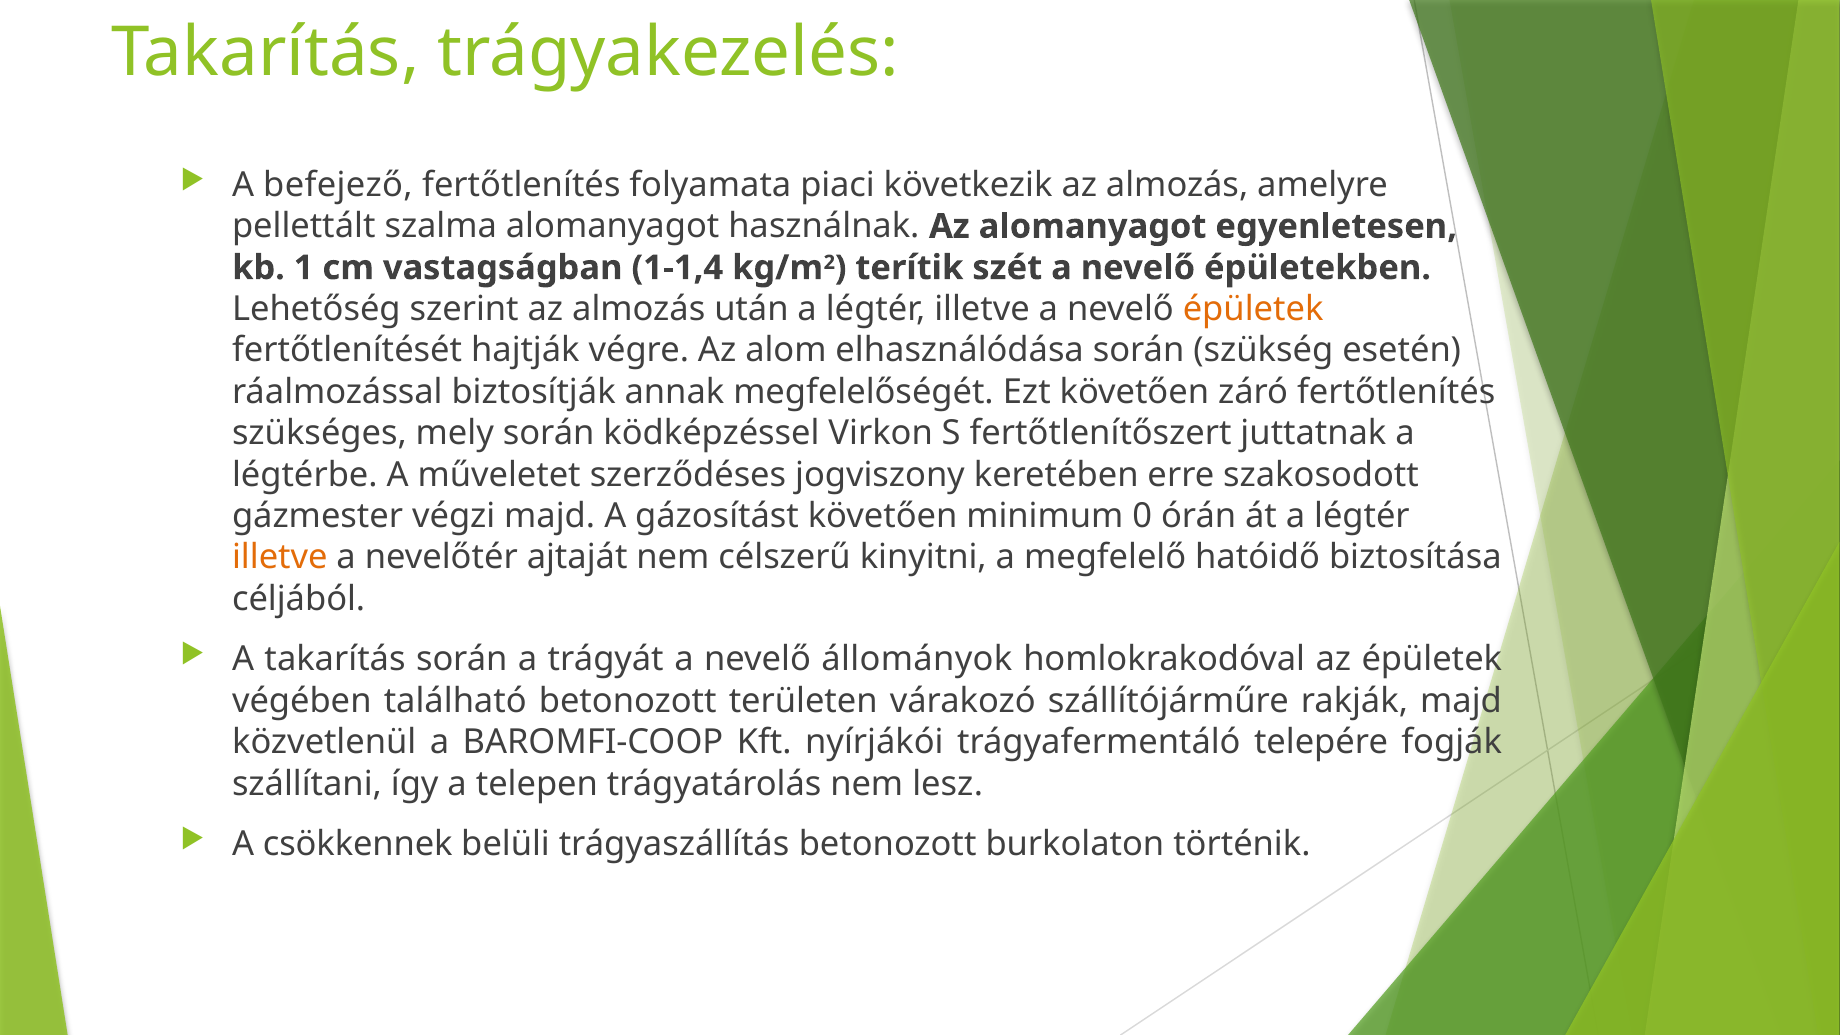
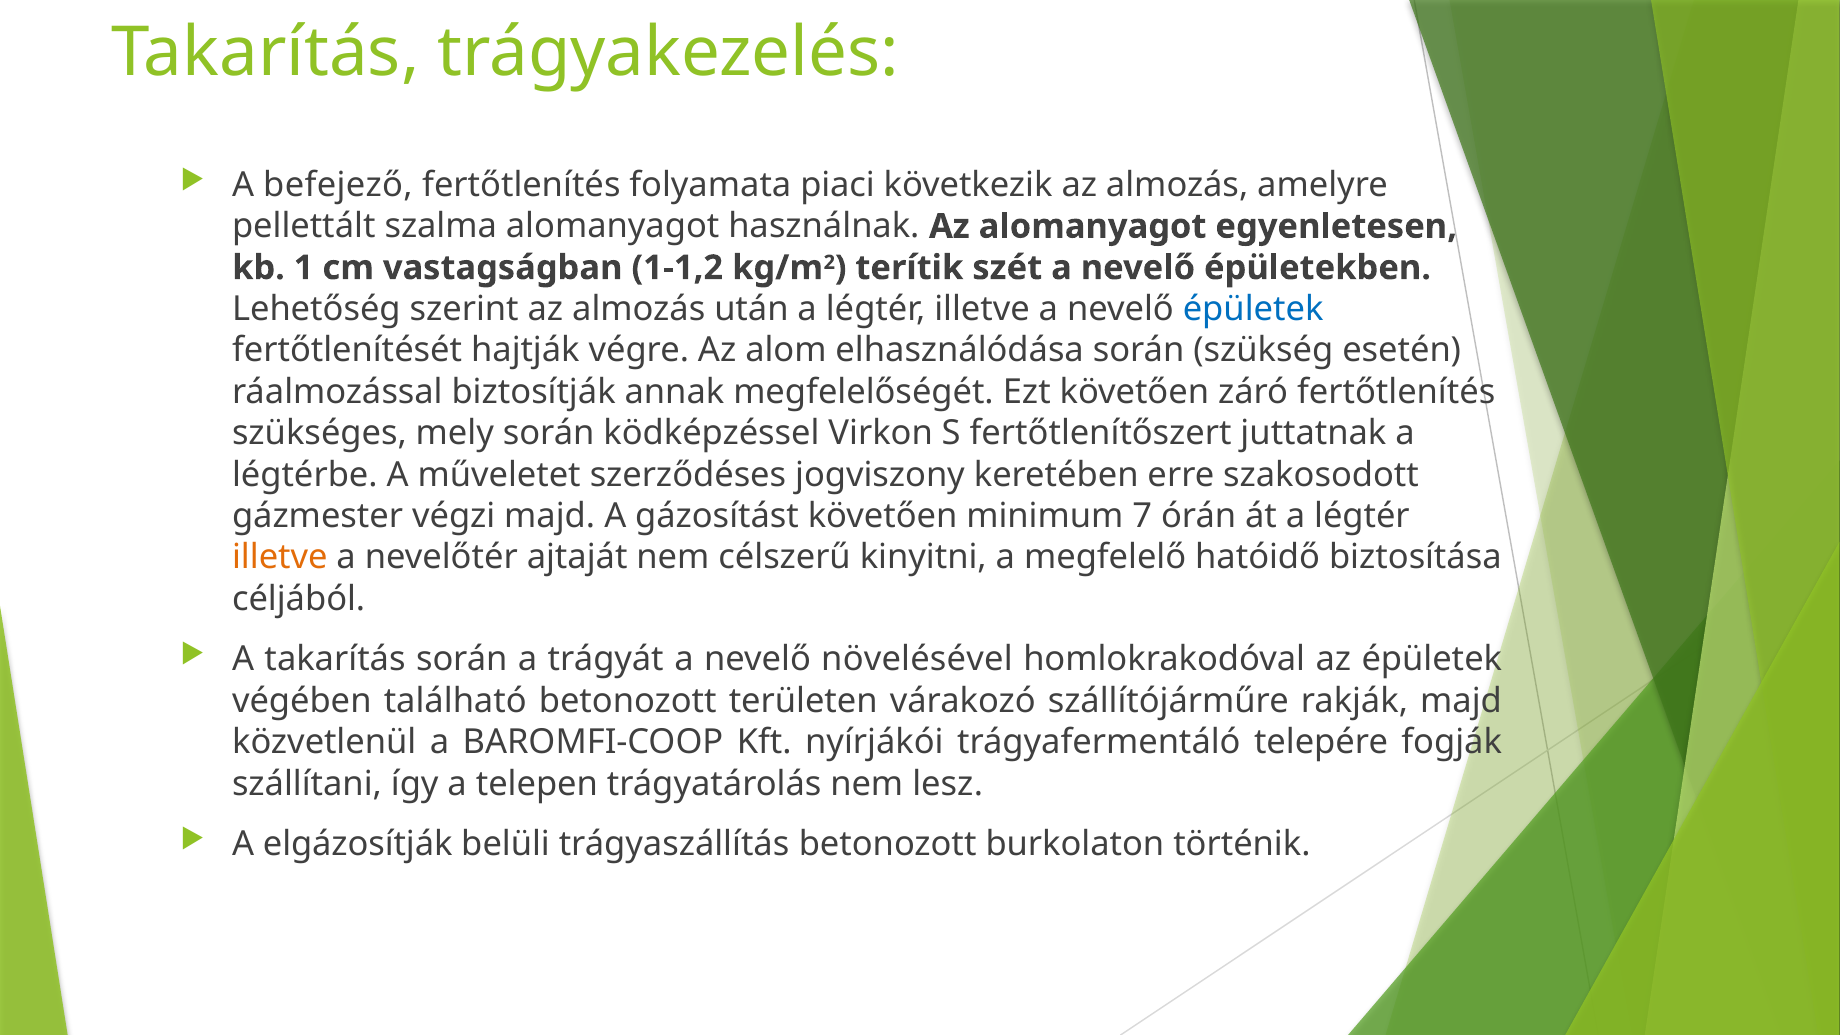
1-1,4: 1-1,4 -> 1-1,2 (677, 268)
épületek colour: orange -> blue (1253, 309)
0: 0 -> 7 (1142, 516)
állományok: állományok -> növelésével (917, 660)
csökkennek: csökkennek -> elgázosítják (358, 844)
